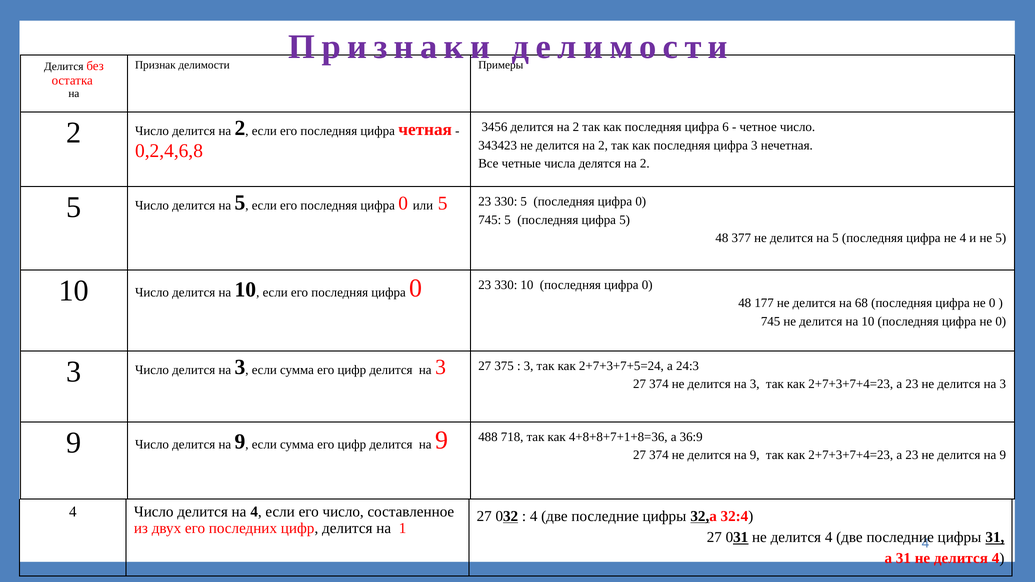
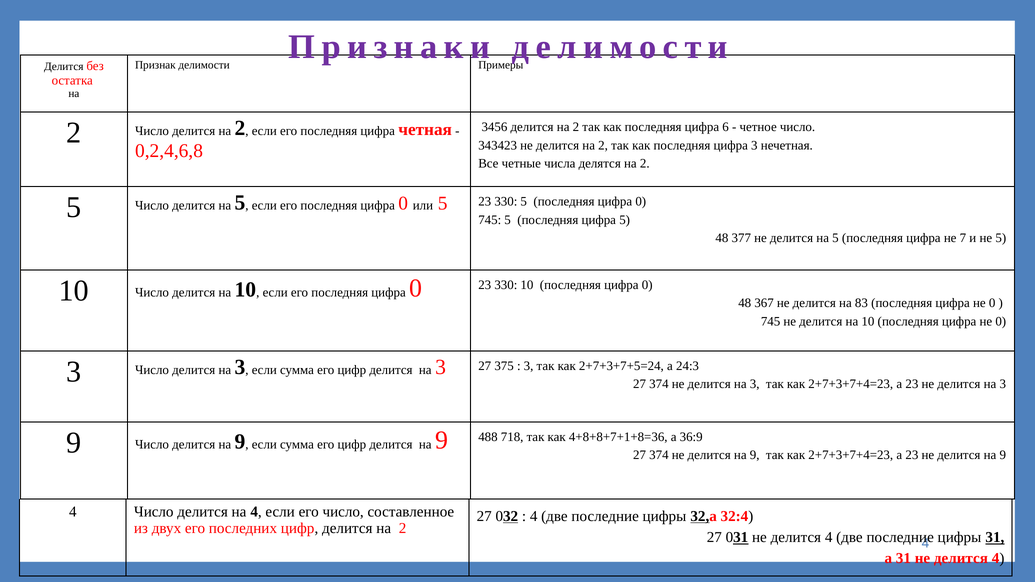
не 4: 4 -> 7 (963, 238)
177: 177 -> 367 (764, 303)
68: 68 -> 83 (861, 303)
цифр делится на 1: 1 -> 2 (403, 528)
